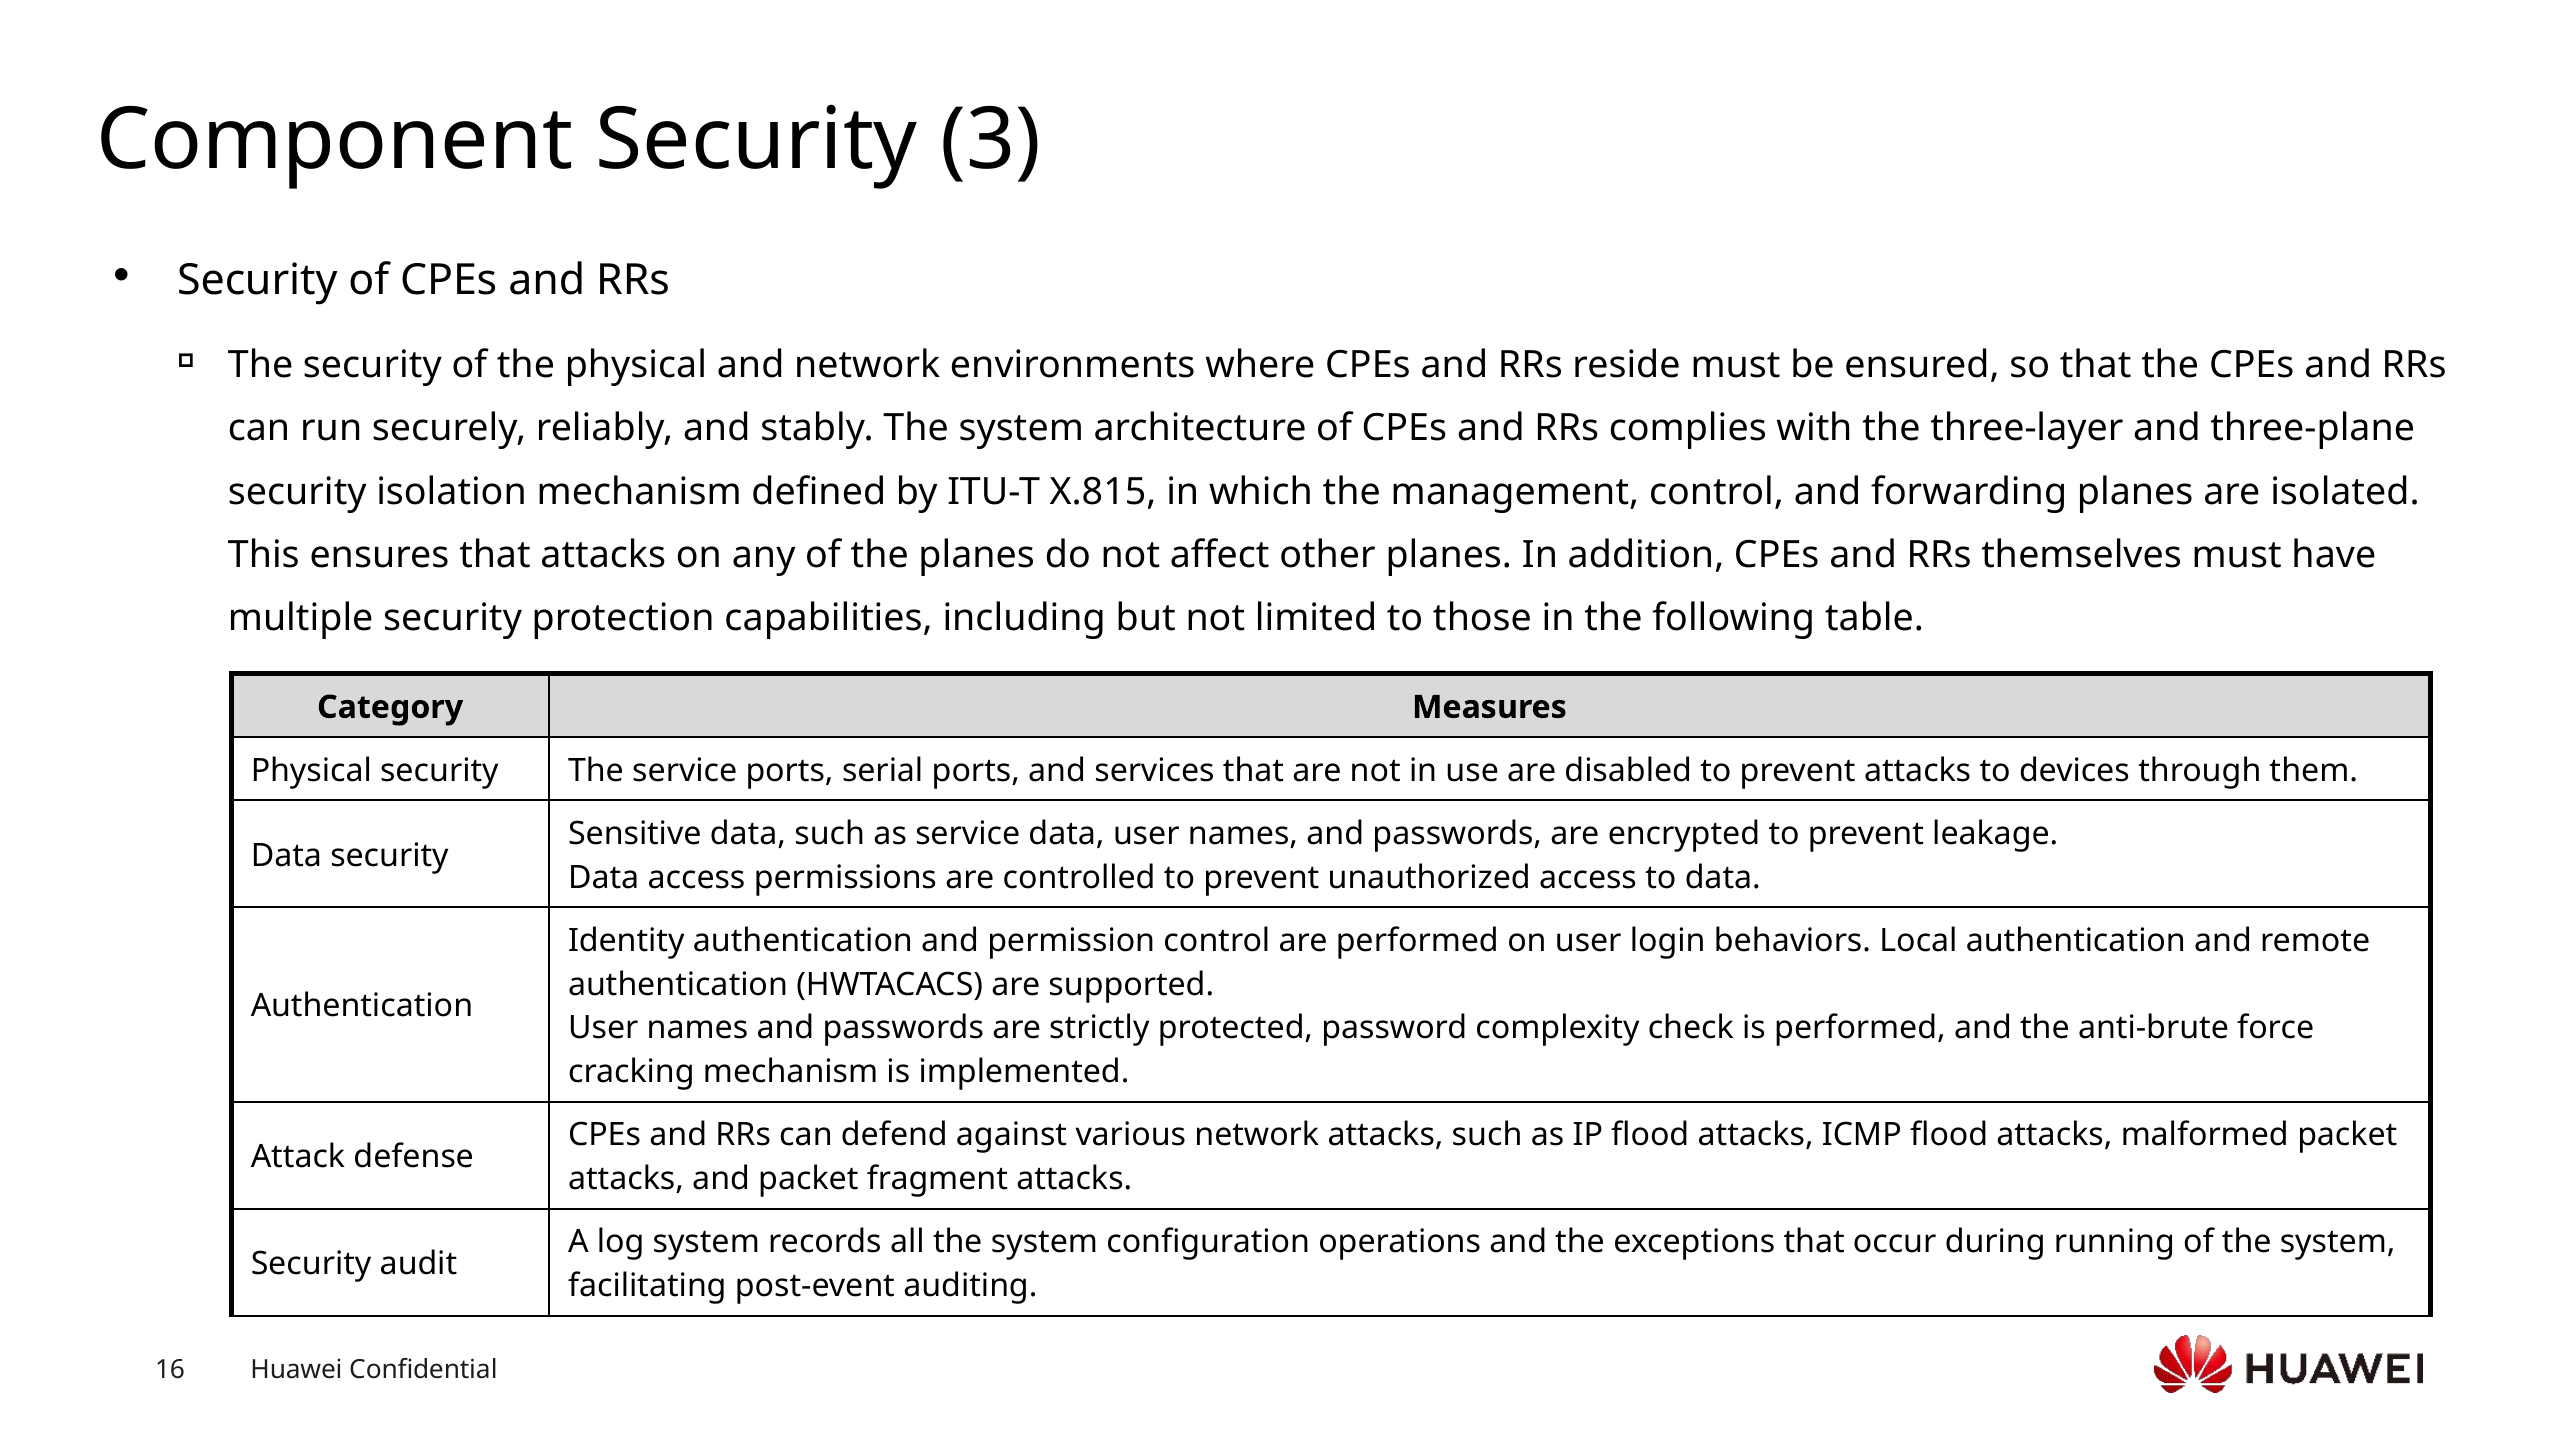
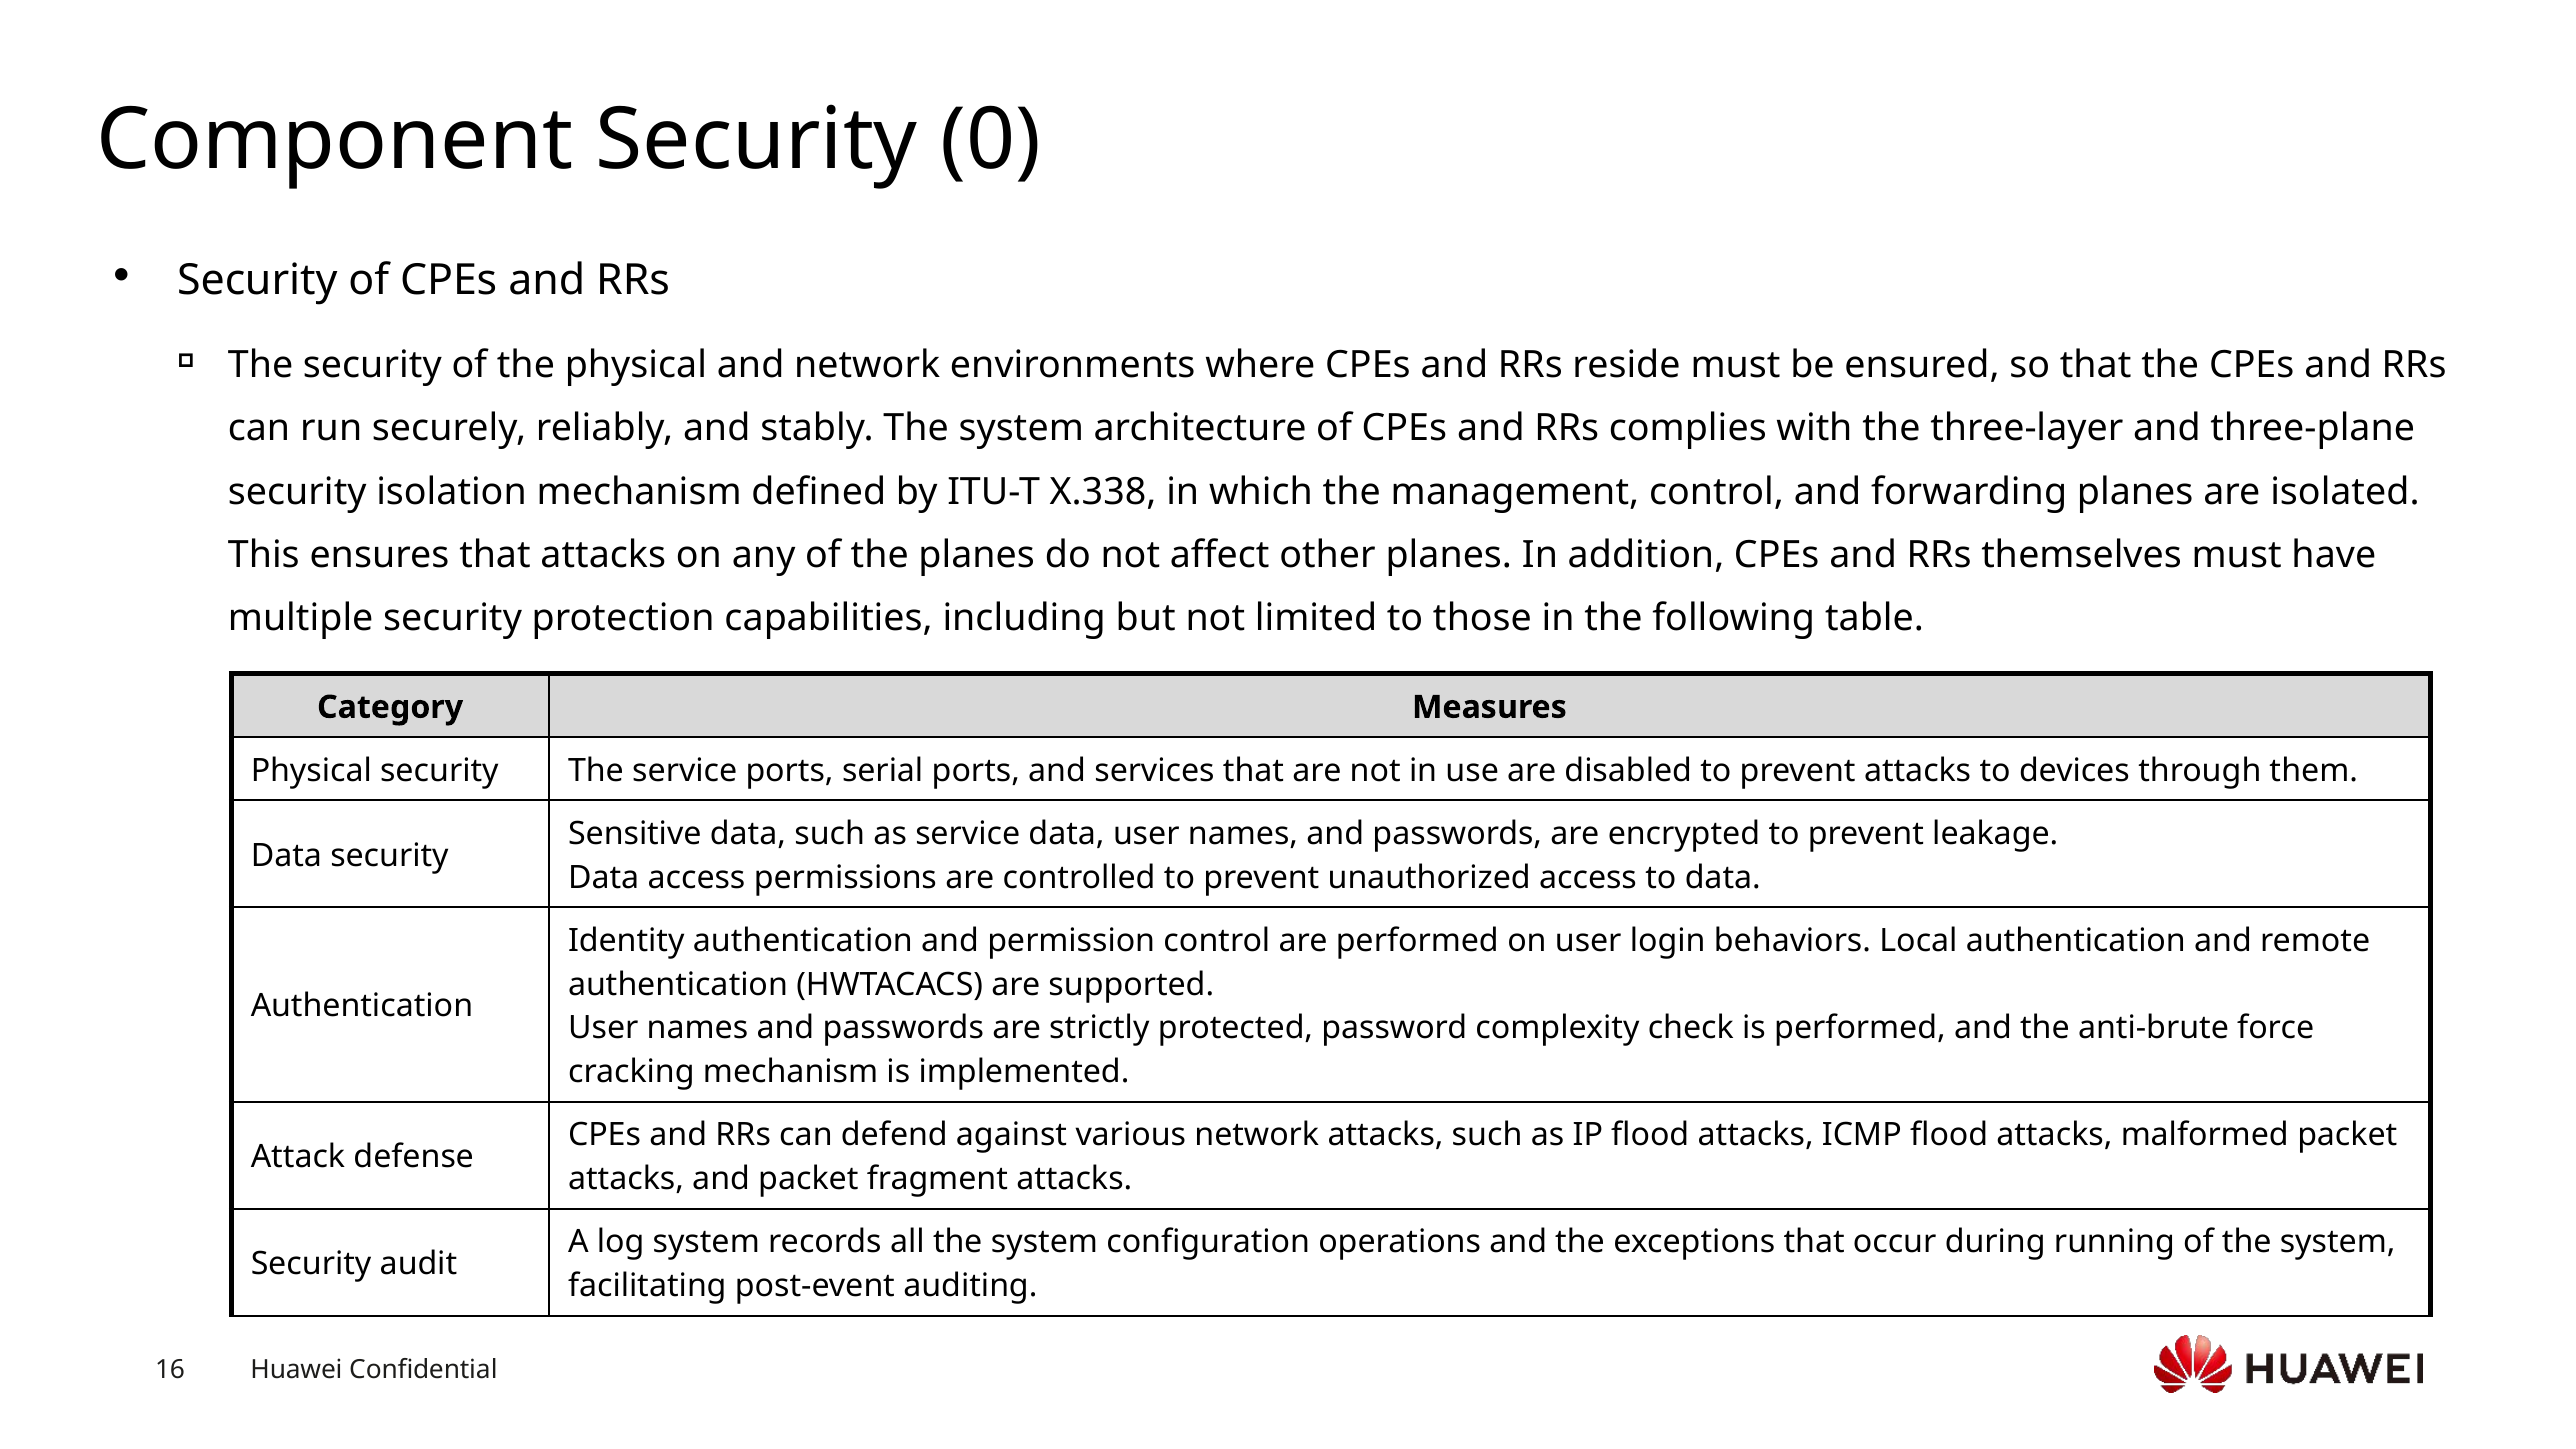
3: 3 -> 0 (991, 140)
X.815: X.815 -> X.338 (1103, 492)
